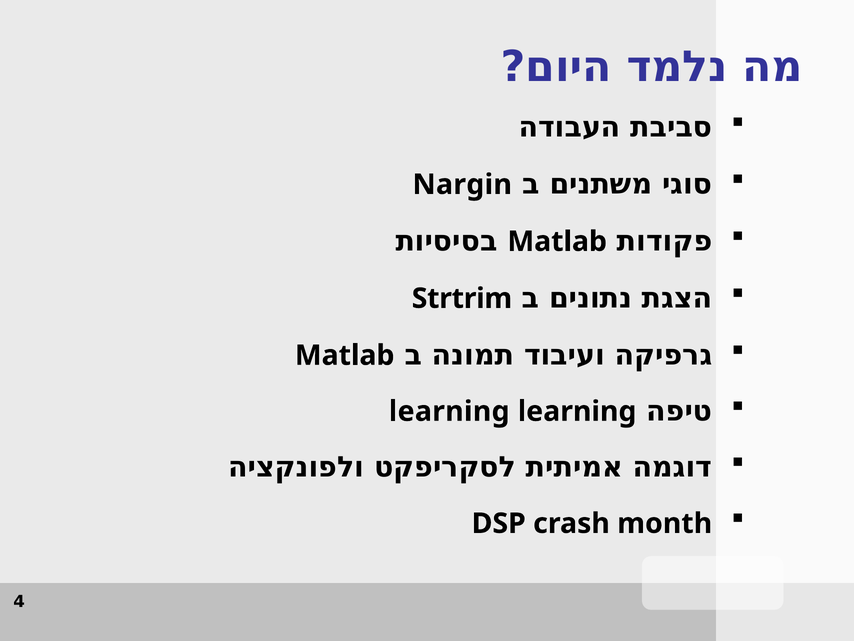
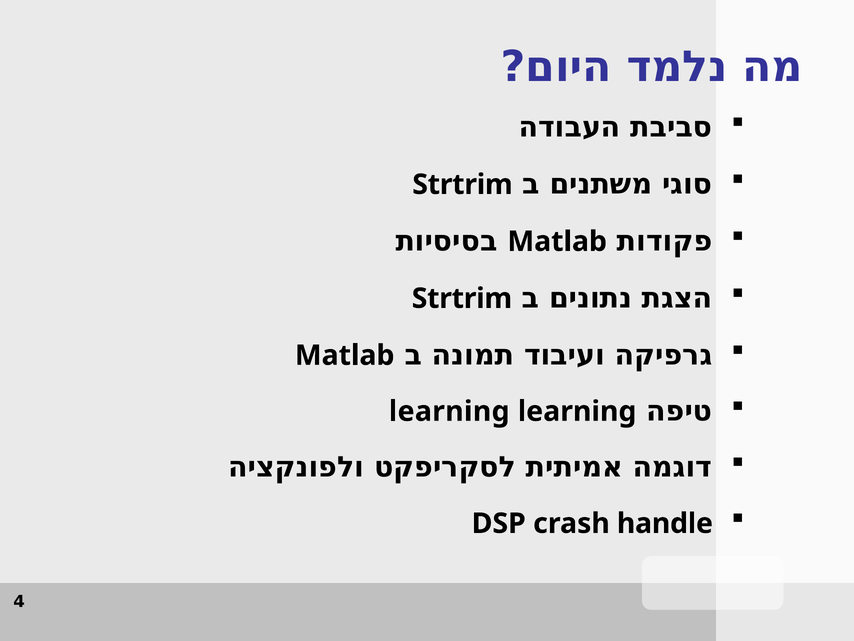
Nargin: Nargin -> Strtrim (463, 184)
month: month -> handle (665, 523)
